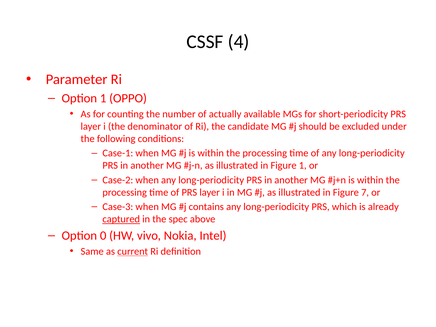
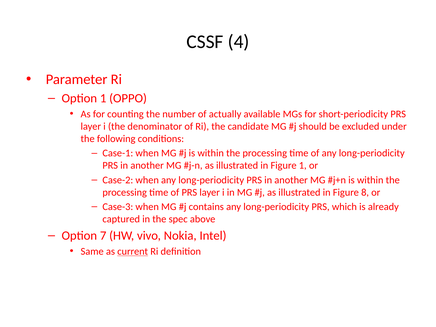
7: 7 -> 8 (365, 192)
captured underline: present -> none (121, 219)
0: 0 -> 7 (103, 236)
